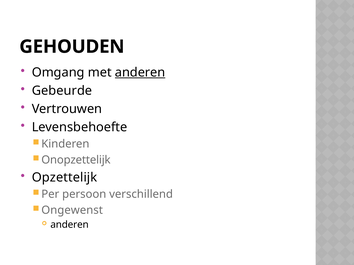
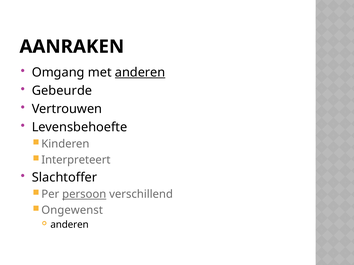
GEHOUDEN: GEHOUDEN -> AANRAKEN (72, 47)
Onopzettelijk: Onopzettelijk -> Interpreteert (76, 160)
Opzettelijk: Opzettelijk -> Slachtoffer (65, 178)
persoon underline: none -> present (84, 195)
